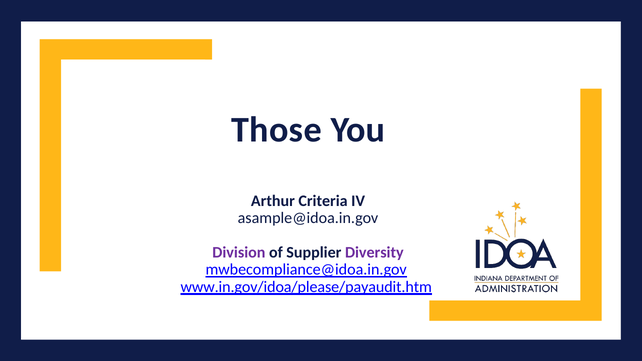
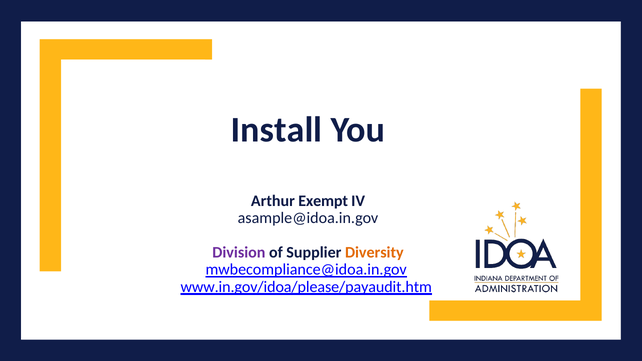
Those: Those -> Install (277, 130)
Criteria: Criteria -> Exempt (323, 201)
Diversity colour: purple -> orange (374, 252)
